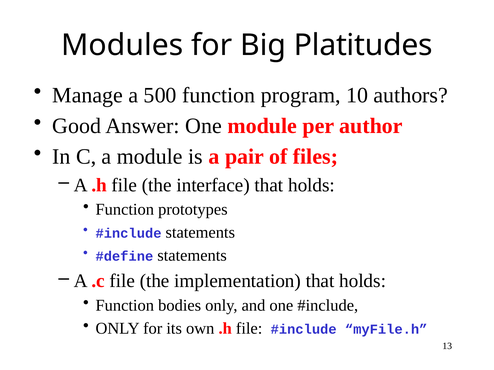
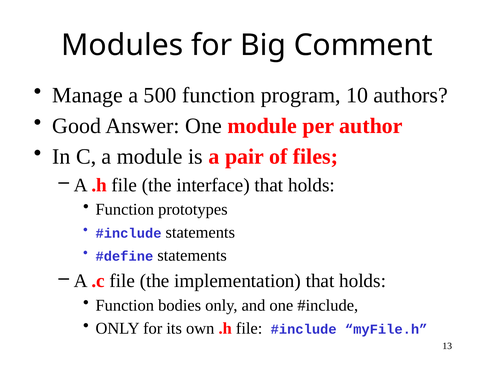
Platitudes: Platitudes -> Comment (363, 45)
